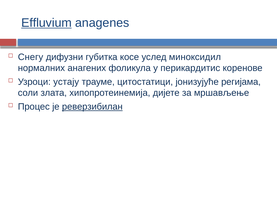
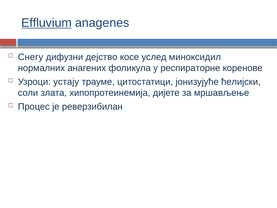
губитка: губитка -> дејство (101, 57)
перикардитис: перикардитис -> респираторне (190, 68)
регијама: регијама -> ћелијски (241, 82)
реверзибилан underline: present -> none (92, 107)
